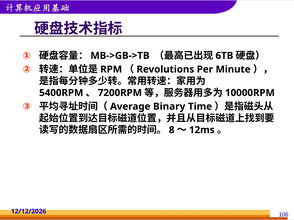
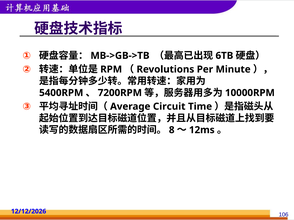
Binary: Binary -> Circuit (169, 107)
